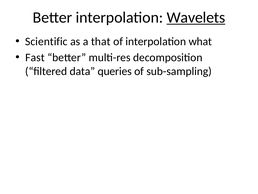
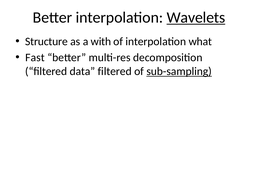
Scientific: Scientific -> Structure (46, 41)
that: that -> with (101, 41)
data queries: queries -> filtered (115, 71)
sub-sampling underline: none -> present (179, 71)
